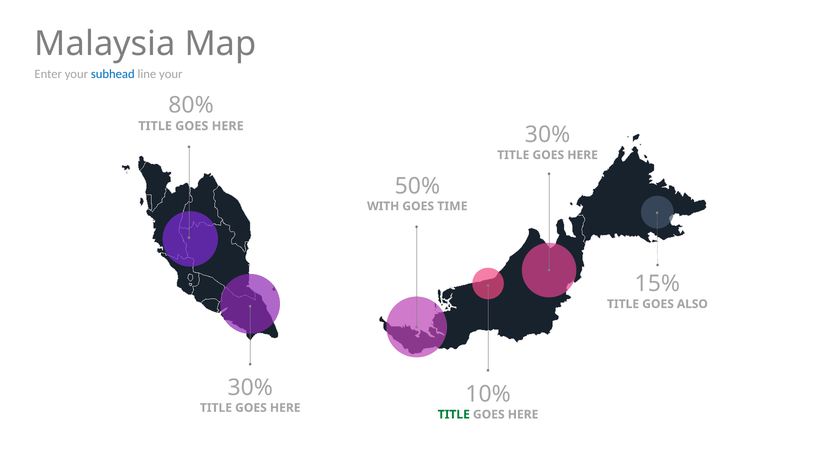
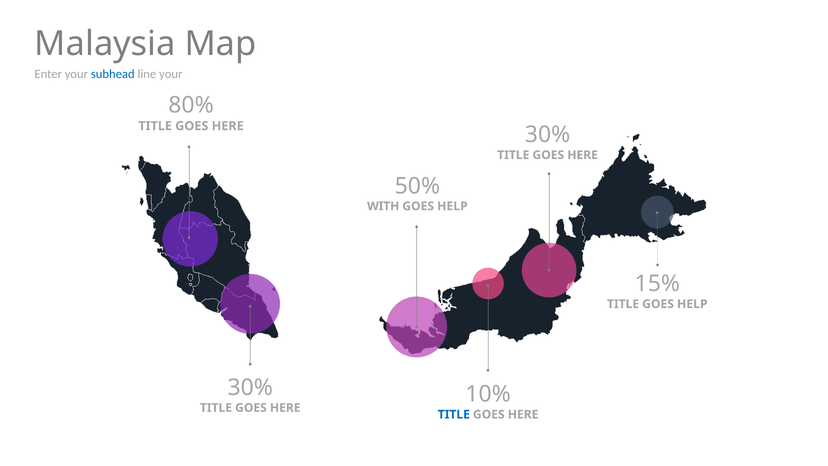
TIME: TIME -> HELP (452, 206)
TITLE GOES ALSO: ALSO -> HELP (692, 304)
TITLE colour: green -> blue (454, 414)
